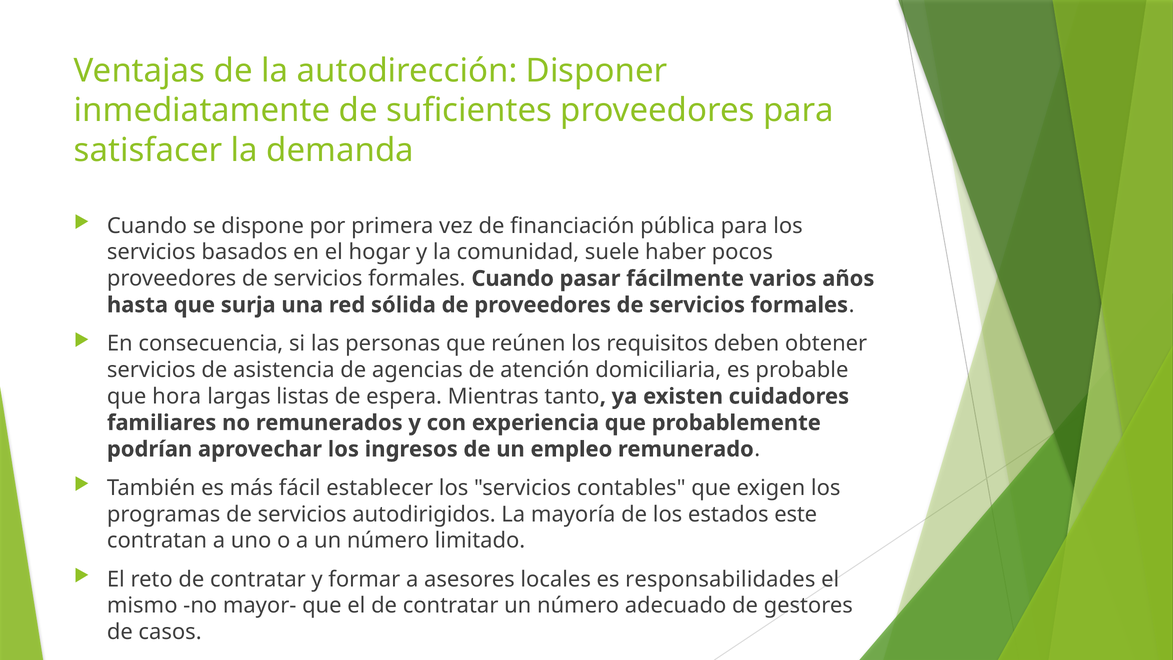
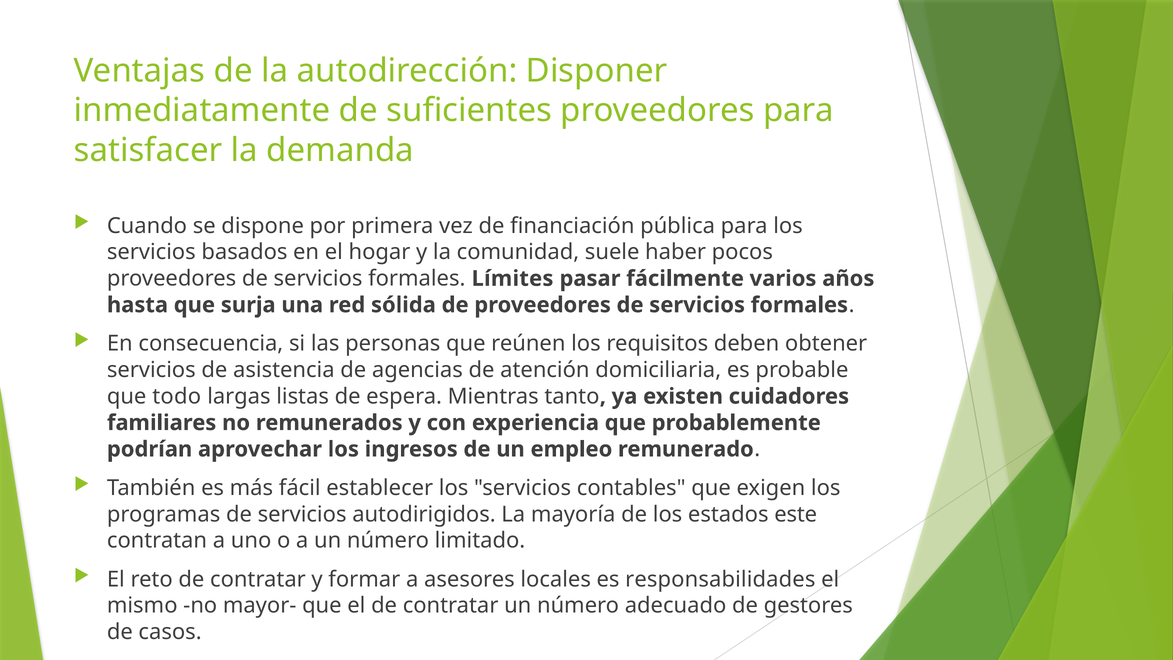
formales Cuando: Cuando -> Límites (512, 279)
hora: hora -> todo (177, 396)
